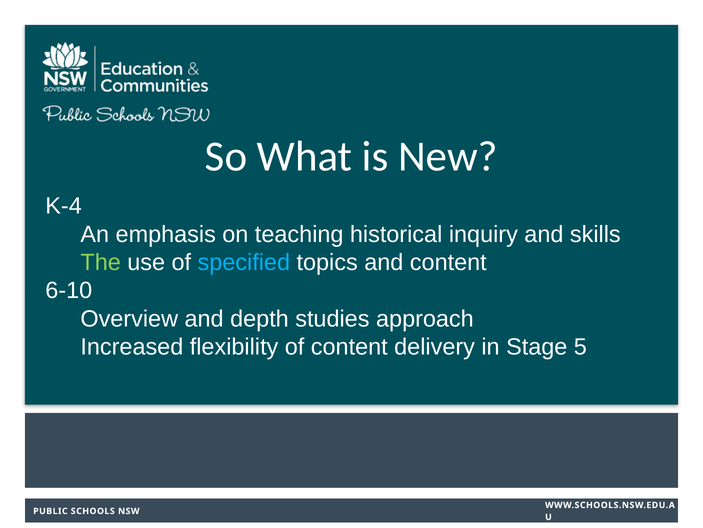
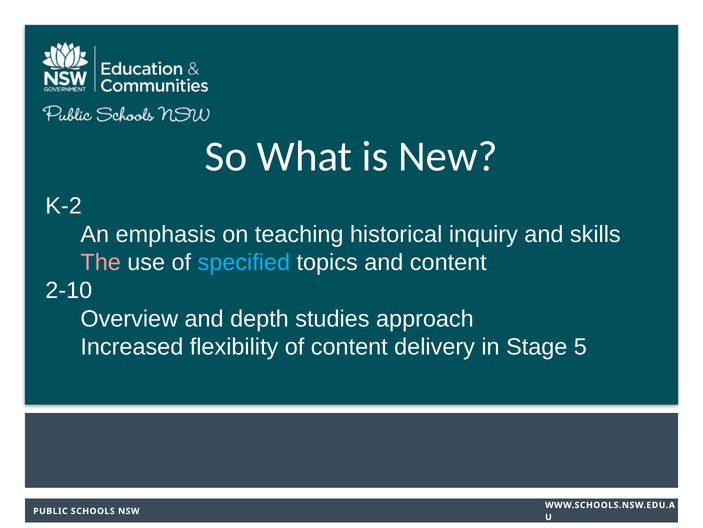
K-4: K-4 -> K-2 (64, 206)
The colour: light green -> pink (101, 262)
6-10: 6-10 -> 2-10 (69, 290)
